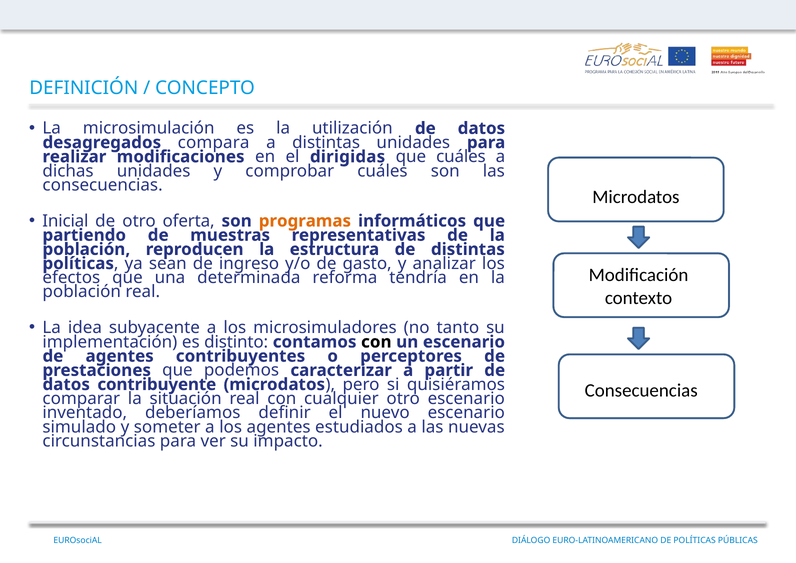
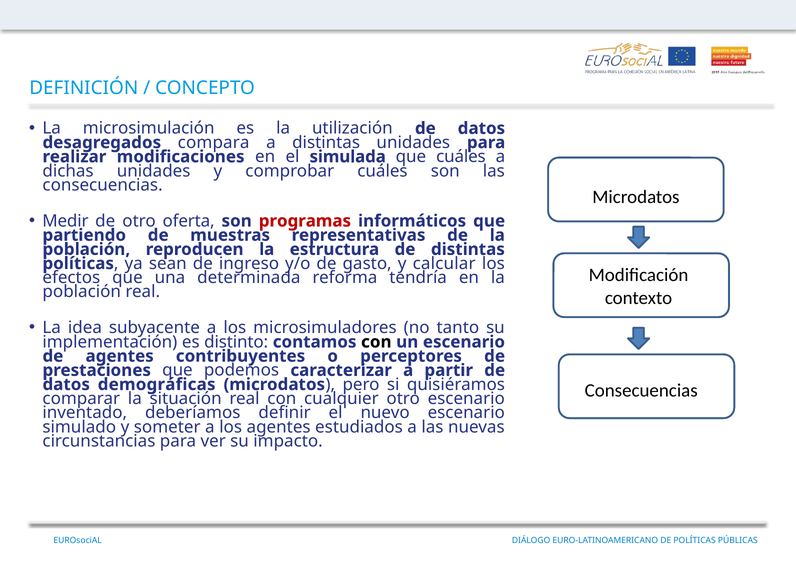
dirigidas: dirigidas -> simulada (348, 157)
Inicial: Inicial -> Medir (65, 221)
programas colour: orange -> red (305, 221)
analizar: analizar -> calcular (444, 264)
contribuyente: contribuyente -> demográficas (157, 385)
